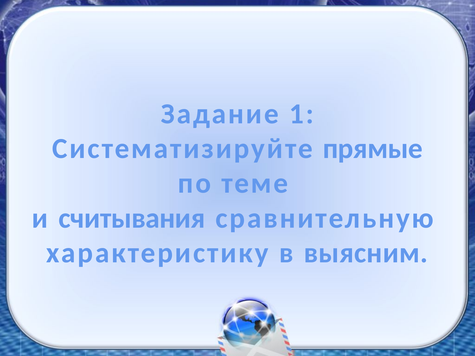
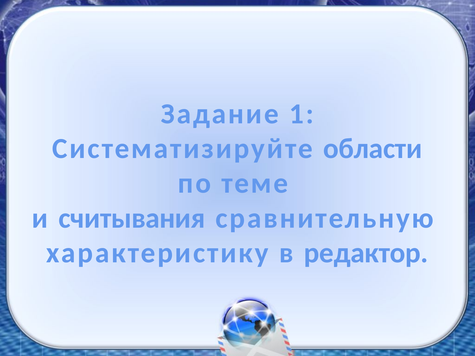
прямые: прямые -> области (373, 149)
выясним: выясним -> редактор (366, 253)
